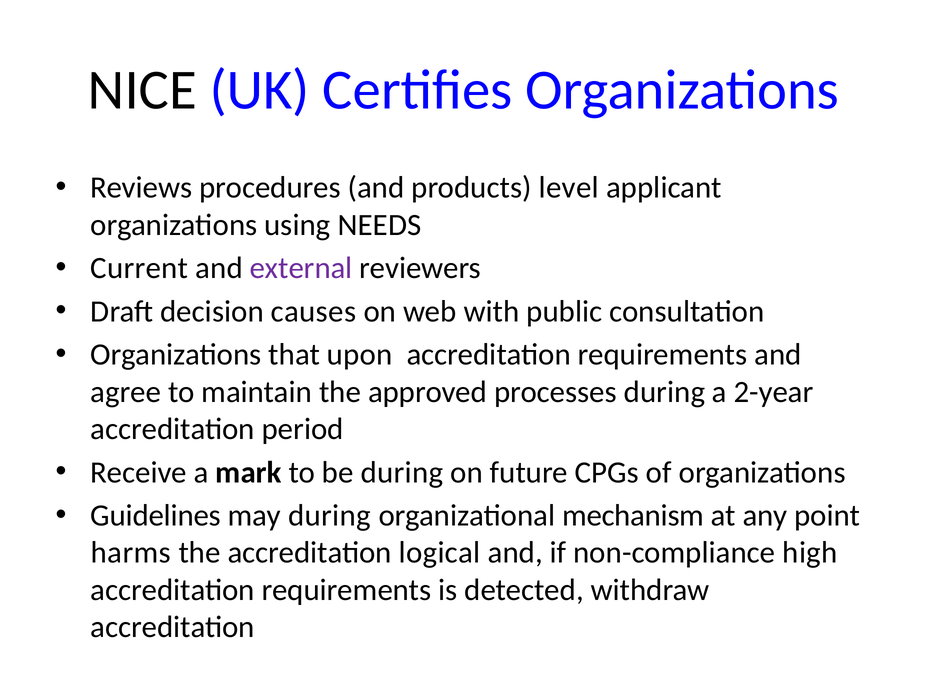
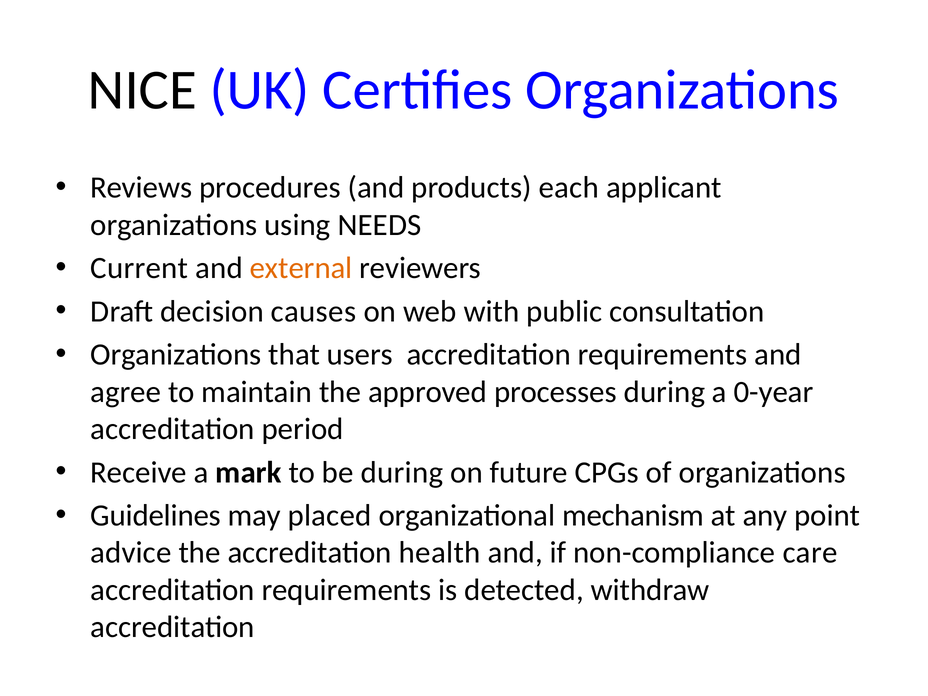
level: level -> each (569, 188)
external colour: purple -> orange (301, 268)
upon: upon -> users (360, 355)
2-year: 2-year -> 0-year (774, 392)
may during: during -> placed (330, 516)
harms: harms -> advice (131, 553)
logical: logical -> health (440, 553)
high: high -> care (810, 553)
